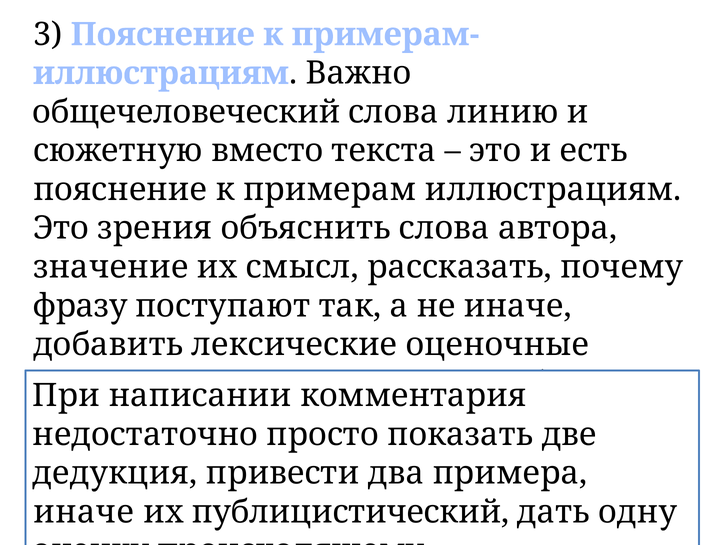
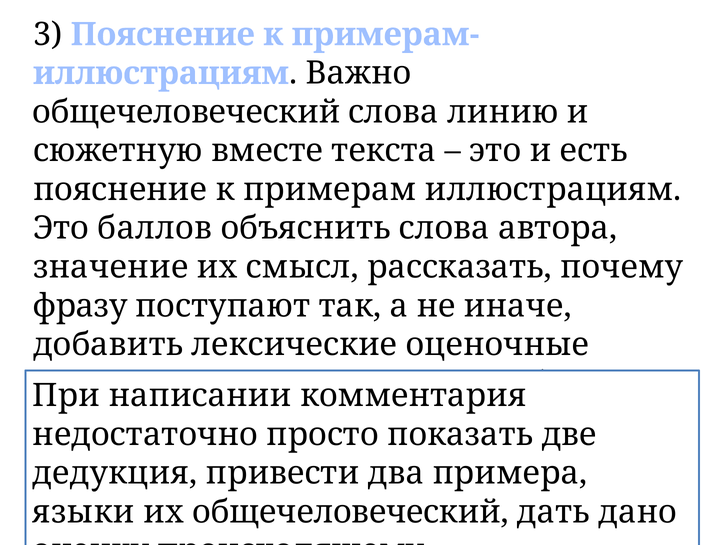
вместо: вместо -> вместе (267, 151)
зрения: зрения -> баллов (155, 228)
иначе: иначе -> языки (84, 512)
их публицистический: публицистический -> общечеловеческий (351, 512)
одну: одну -> дано (638, 512)
